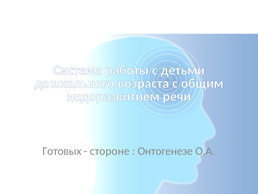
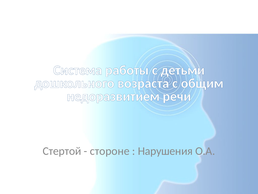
Готовых: Готовых -> Стертой (62, 151)
Онтогенезе: Онтогенезе -> Нарушения (165, 151)
